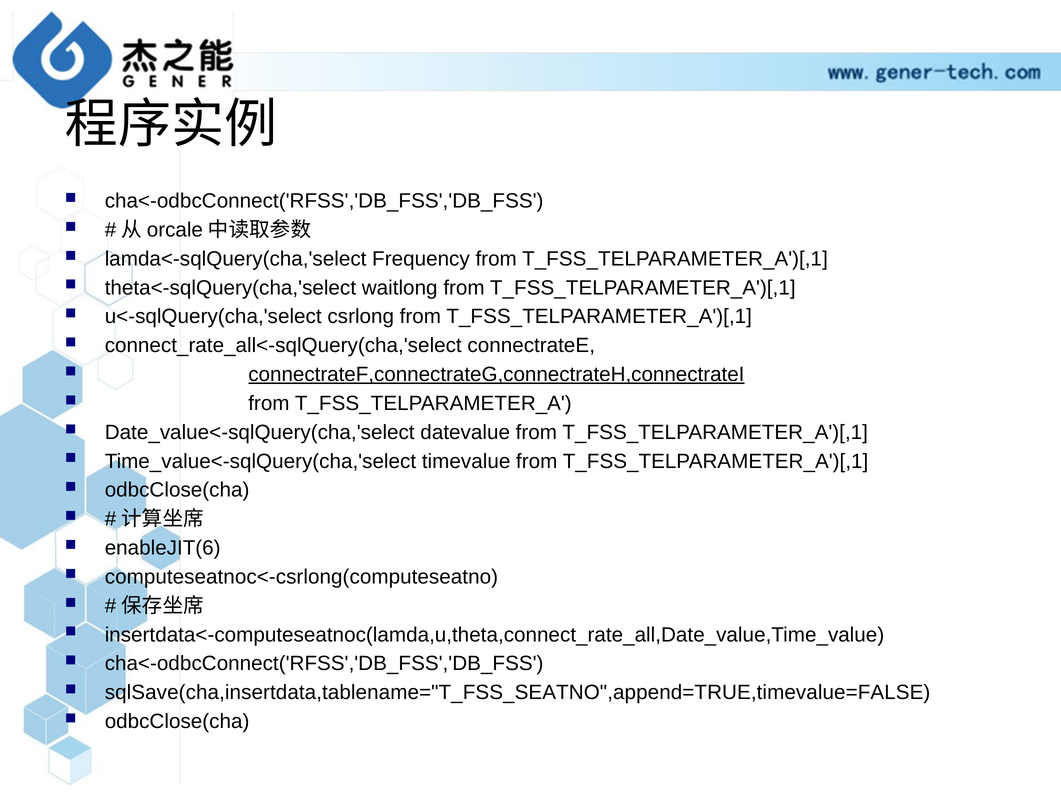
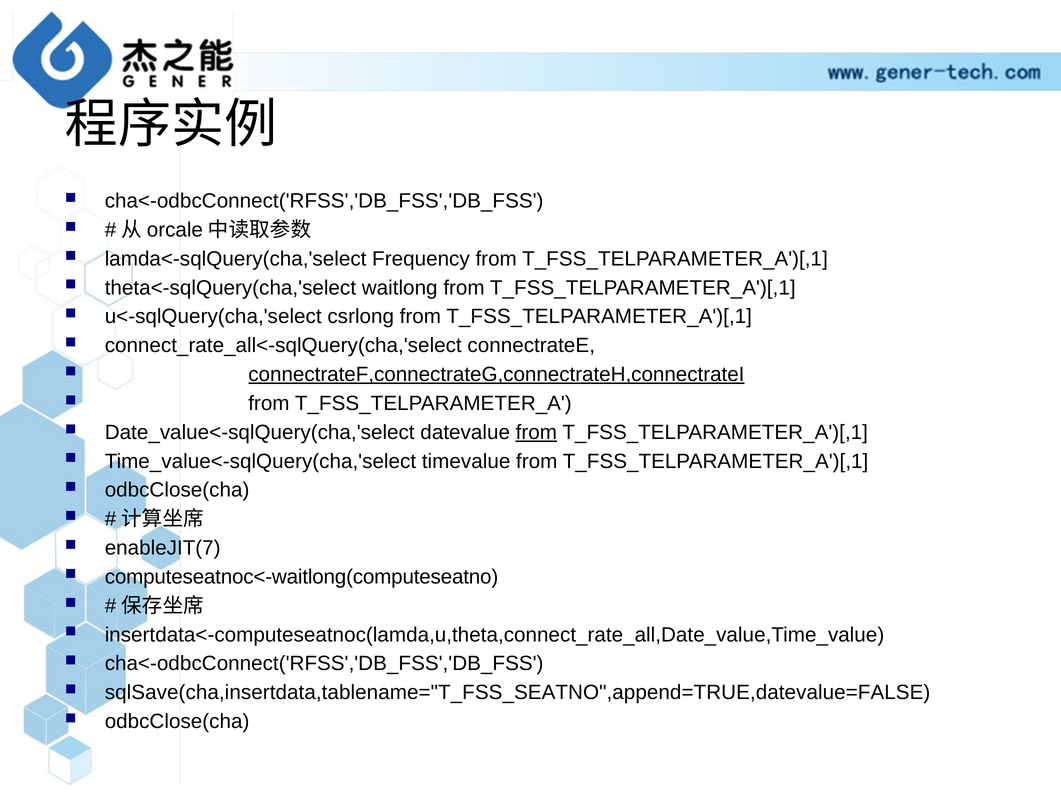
from underline: none -> present (536, 432)
enableJIT(6: enableJIT(6 -> enableJIT(7 (163, 548)
computeseatnoc<-csrlong(computeseatno: computeseatnoc<-csrlong(computeseatno -> computeseatnoc<-waitlong(computeseatno (302, 577)
sqlSave(cha,insertdata,tablename="T_FSS_SEATNO",append=TRUE,timevalue=FALSE: sqlSave(cha,insertdata,tablename="T_FSS_SEATNO",append=TRUE,timevalue=FALSE -> sqlSave(cha,insertdata,tablename="T_FSS_SEATNO",append=TRUE,datevalue=FALSE (518, 692)
